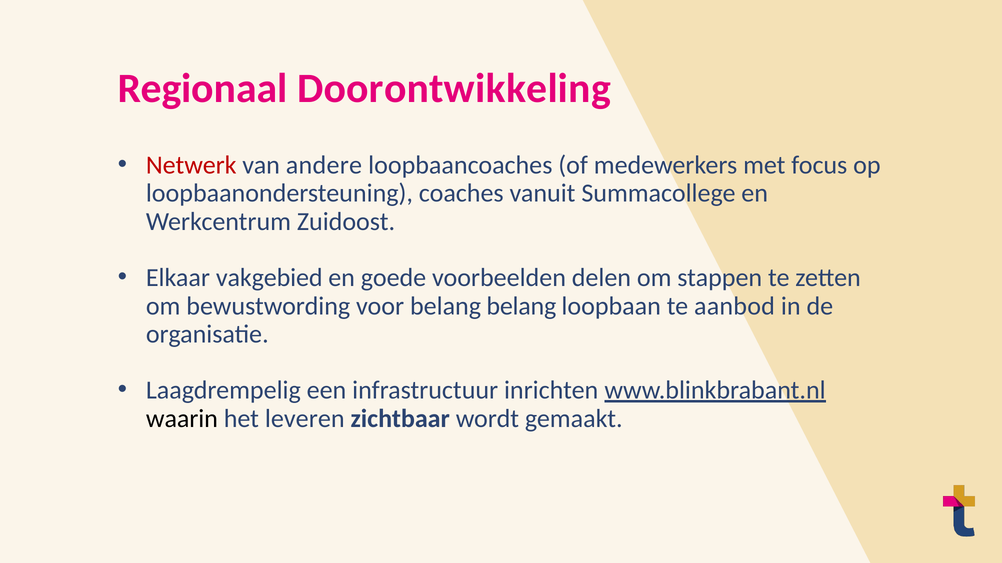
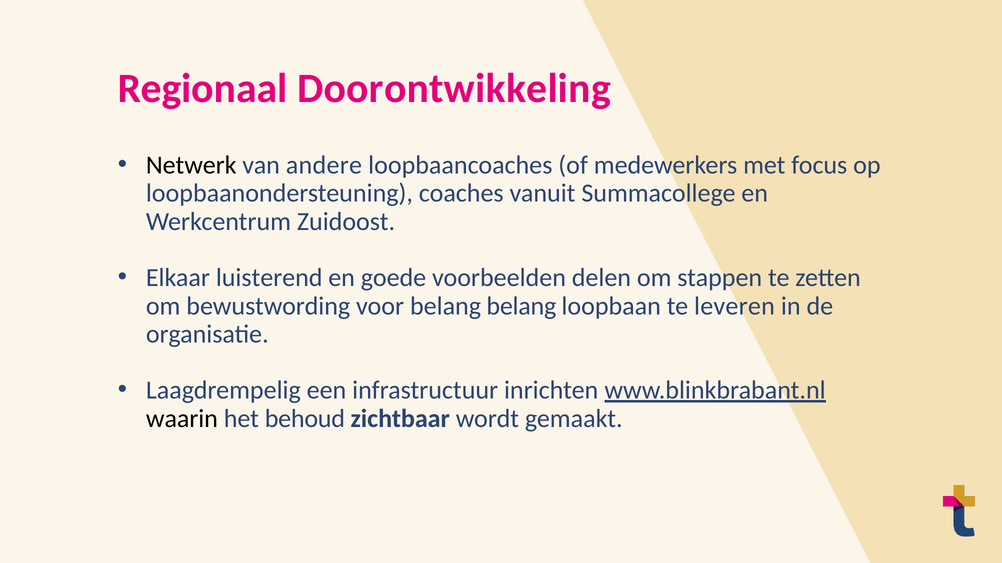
Netwerk colour: red -> black (191, 165)
vakgebied: vakgebied -> luisterend (269, 278)
aanbod: aanbod -> leveren (734, 306)
leveren: leveren -> behoud (305, 419)
